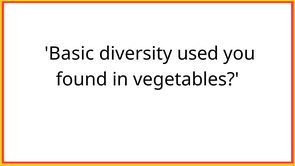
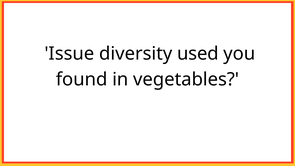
Basic: Basic -> Issue (69, 54)
